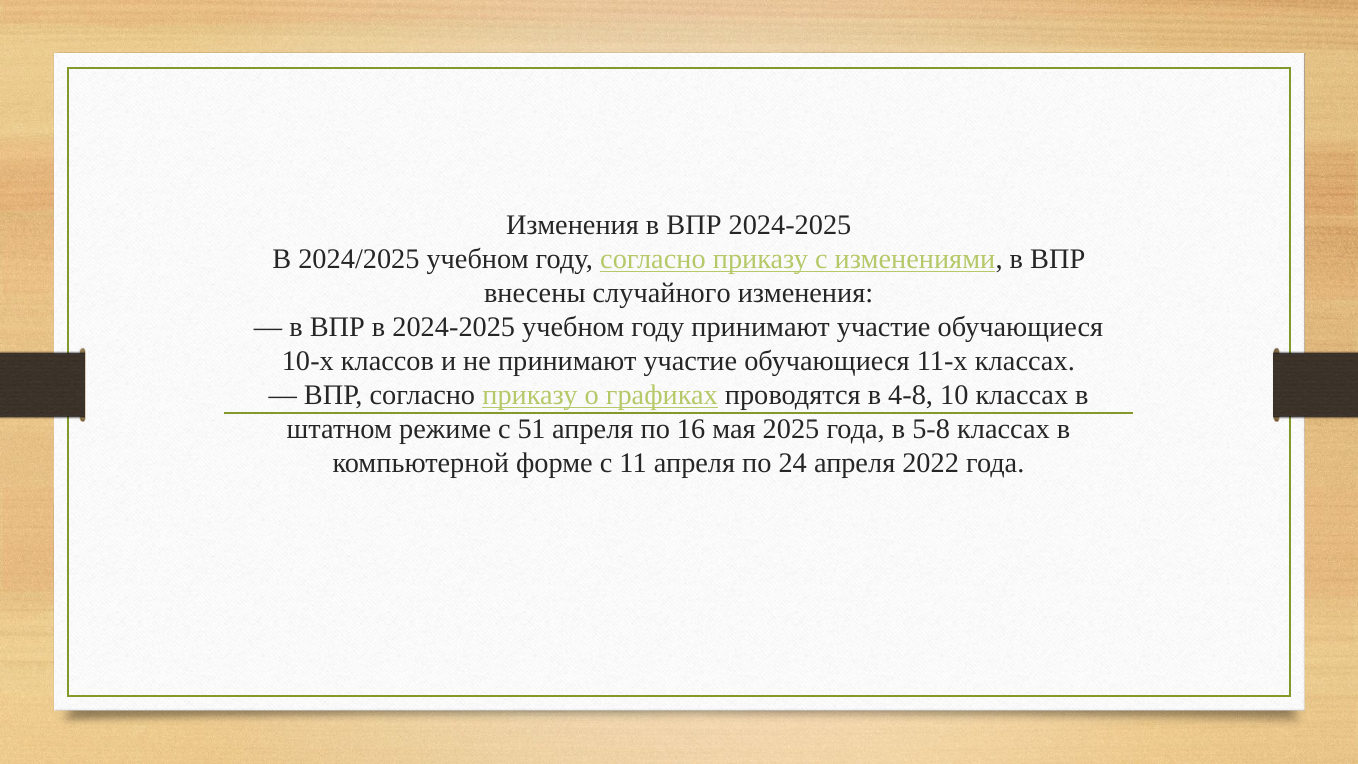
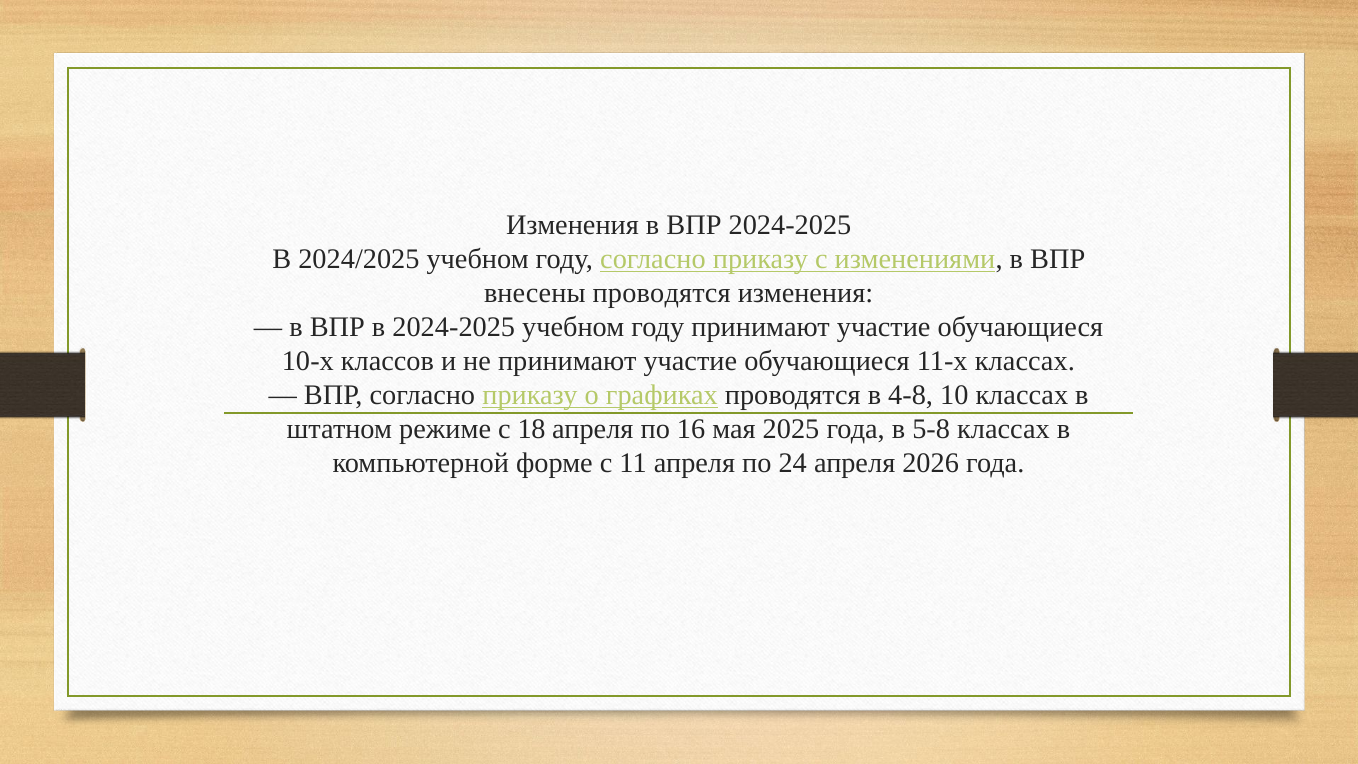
внесены случайного: случайного -> проводятся (662, 293)
51: 51 -> 18 (532, 429)
2022: 2022 -> 2026 (931, 463)
